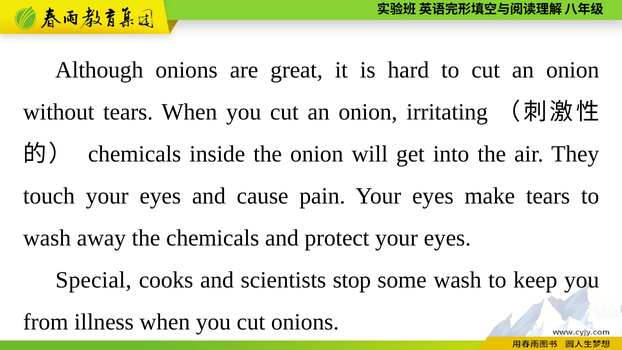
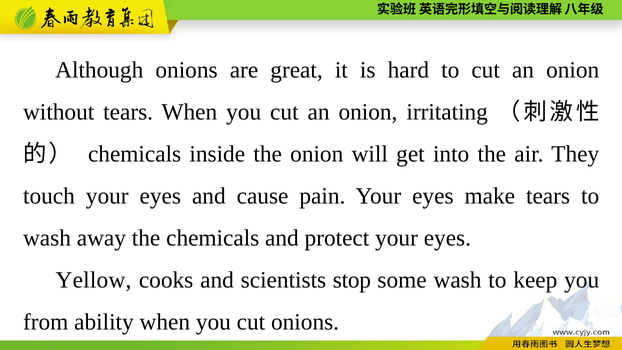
Special: Special -> Yellow (94, 280)
illness: illness -> ability (104, 322)
